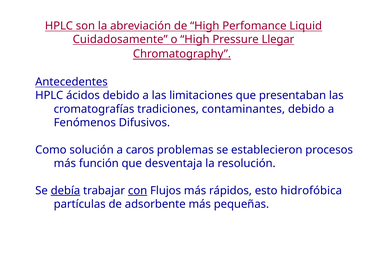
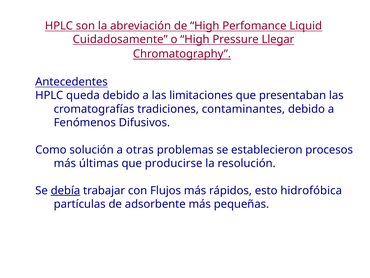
ácidos: ácidos -> queda (83, 95)
caros: caros -> otras (140, 150)
función: función -> últimas (99, 163)
desventaja: desventaja -> producirse (174, 163)
con underline: present -> none (138, 190)
